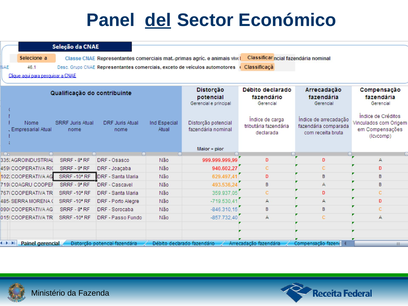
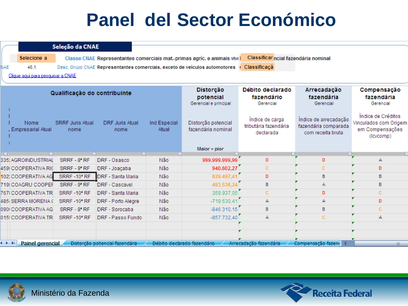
del underline: present -> none (158, 20)
